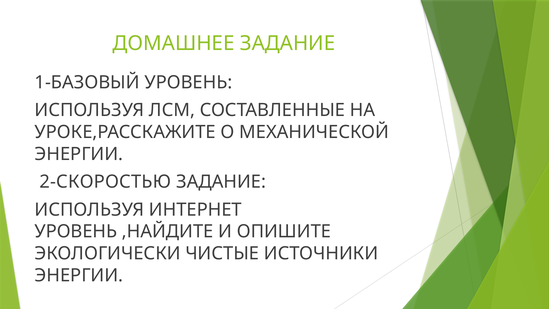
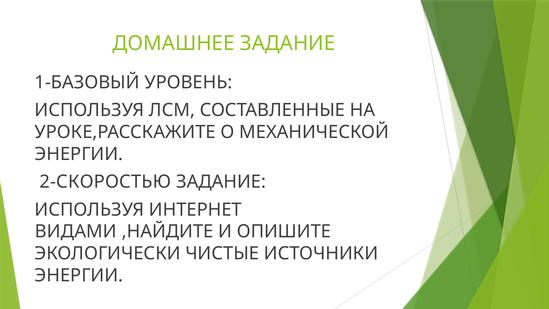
УРОВЕНЬ: УРОВЕНЬ -> ВИДАМИ (76, 231)
